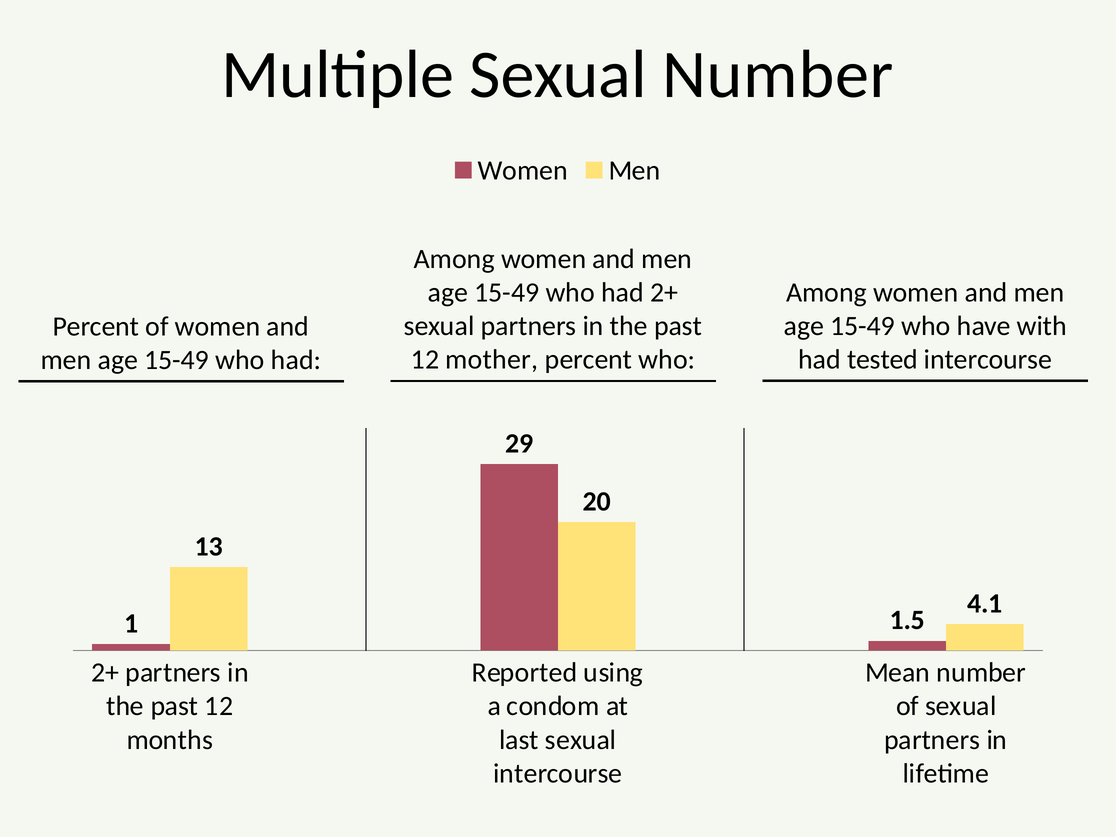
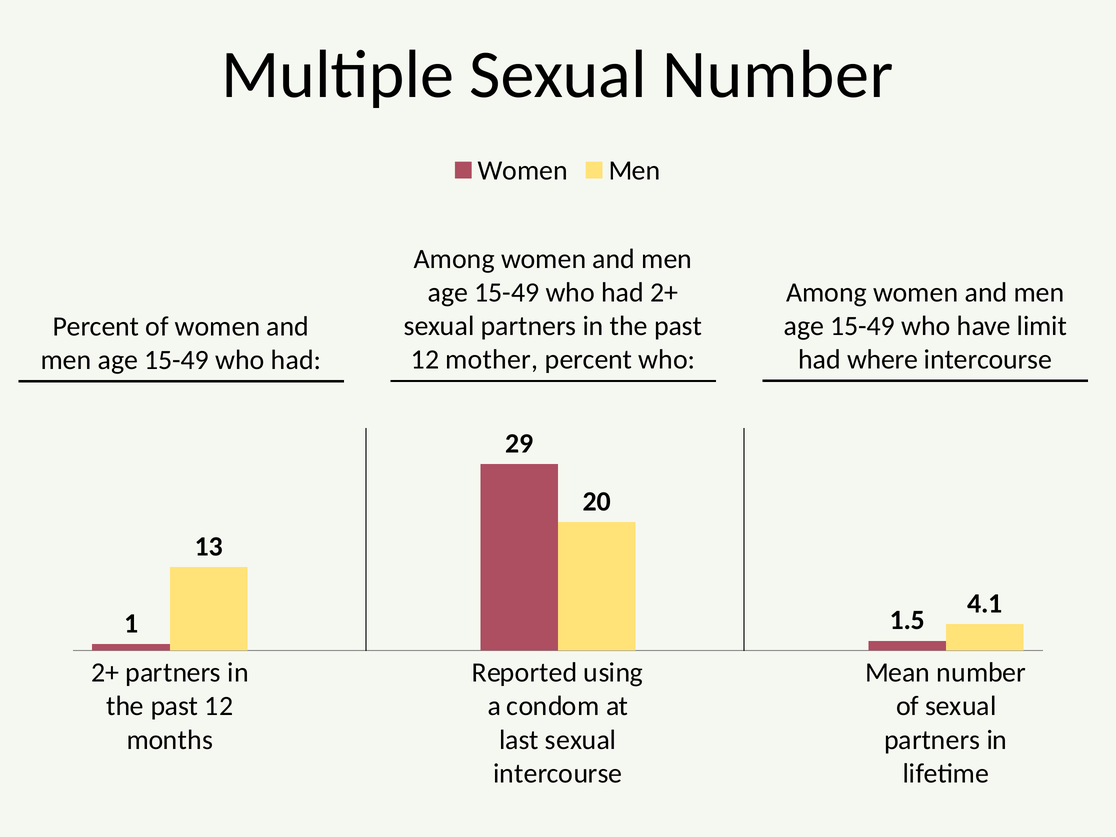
with: with -> limit (1042, 326)
tested: tested -> where (883, 360)
